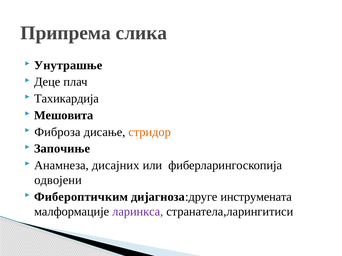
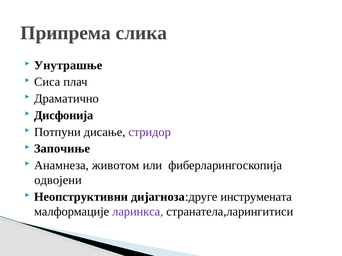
Деце: Деце -> Сиса (47, 82)
Тахикардија: Тахикардија -> Драматично (66, 99)
Мешовита: Мешовита -> Дисфонија (64, 115)
Фиброза: Фиброза -> Потпуни (57, 132)
стридор colour: orange -> purple (150, 132)
дисајних: дисајних -> животом (116, 166)
Фибероптичким: Фибероптичким -> Неопструктивни (81, 197)
